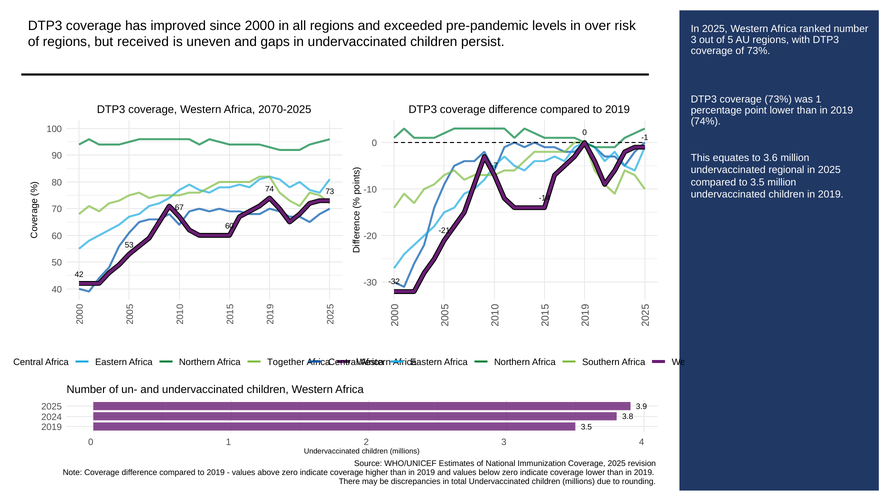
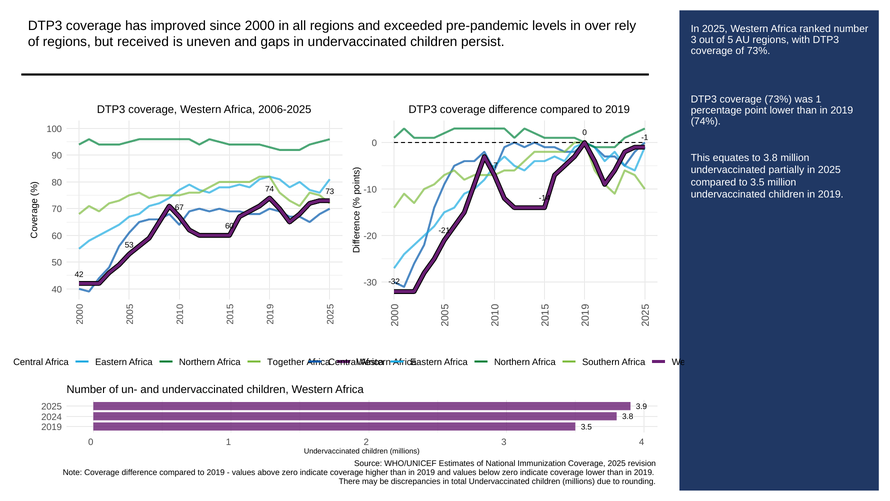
risk: risk -> rely (625, 26)
2070-2025: 2070-2025 -> 2006-2025 (285, 110)
to 3.6: 3.6 -> 3.8 (771, 158)
regional: regional -> partially (786, 170)
